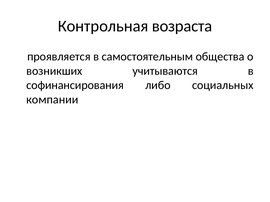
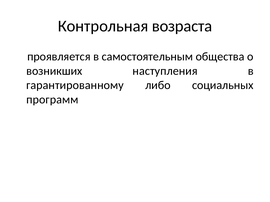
учитываются: учитываются -> наступления (165, 71)
софинансирования: софинансирования -> гарантированному (75, 85)
компании: компании -> программ (52, 100)
